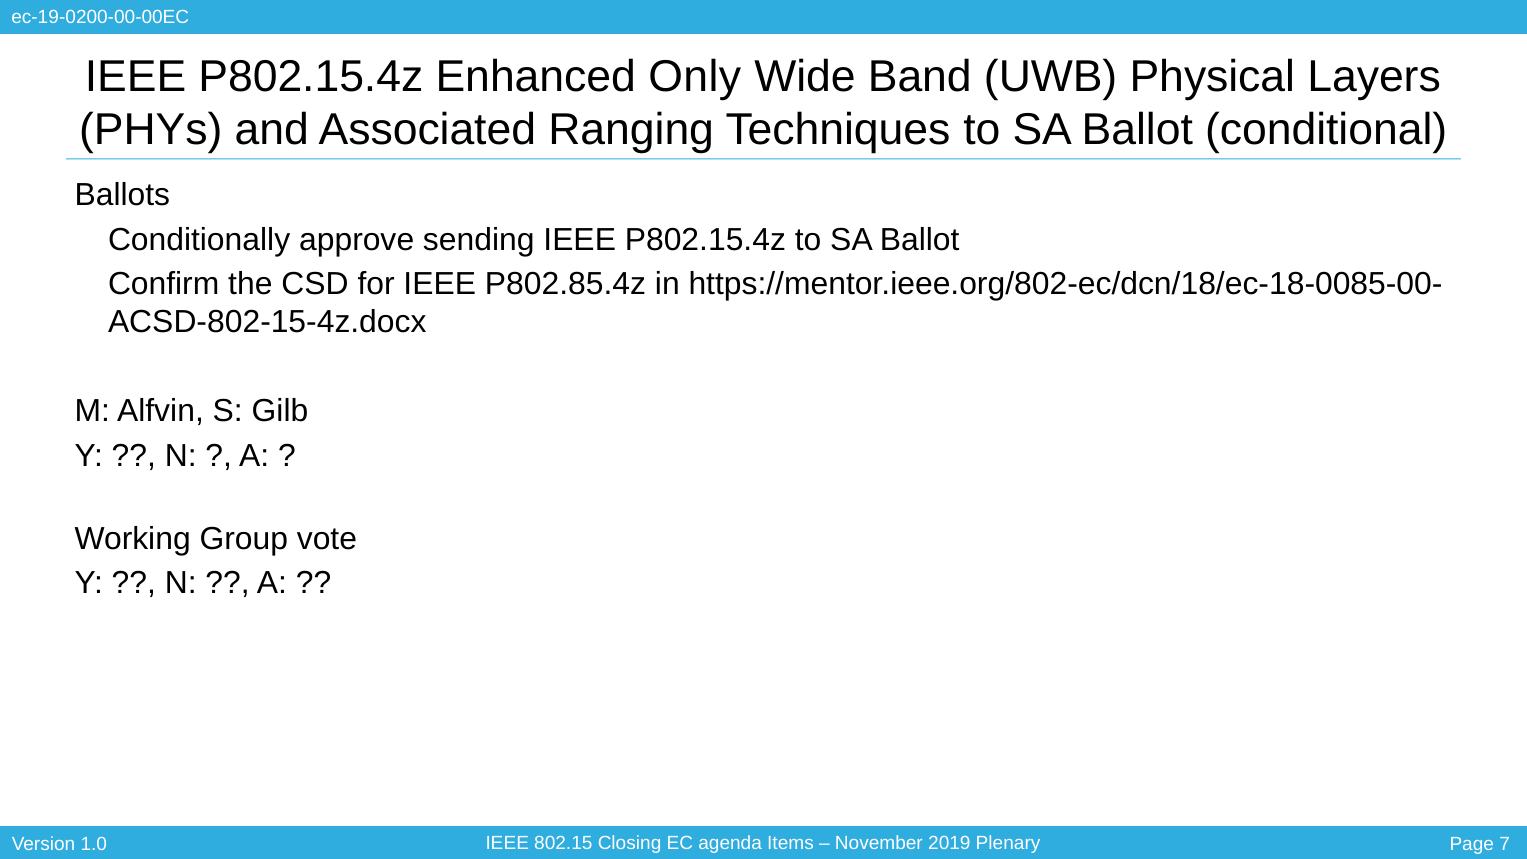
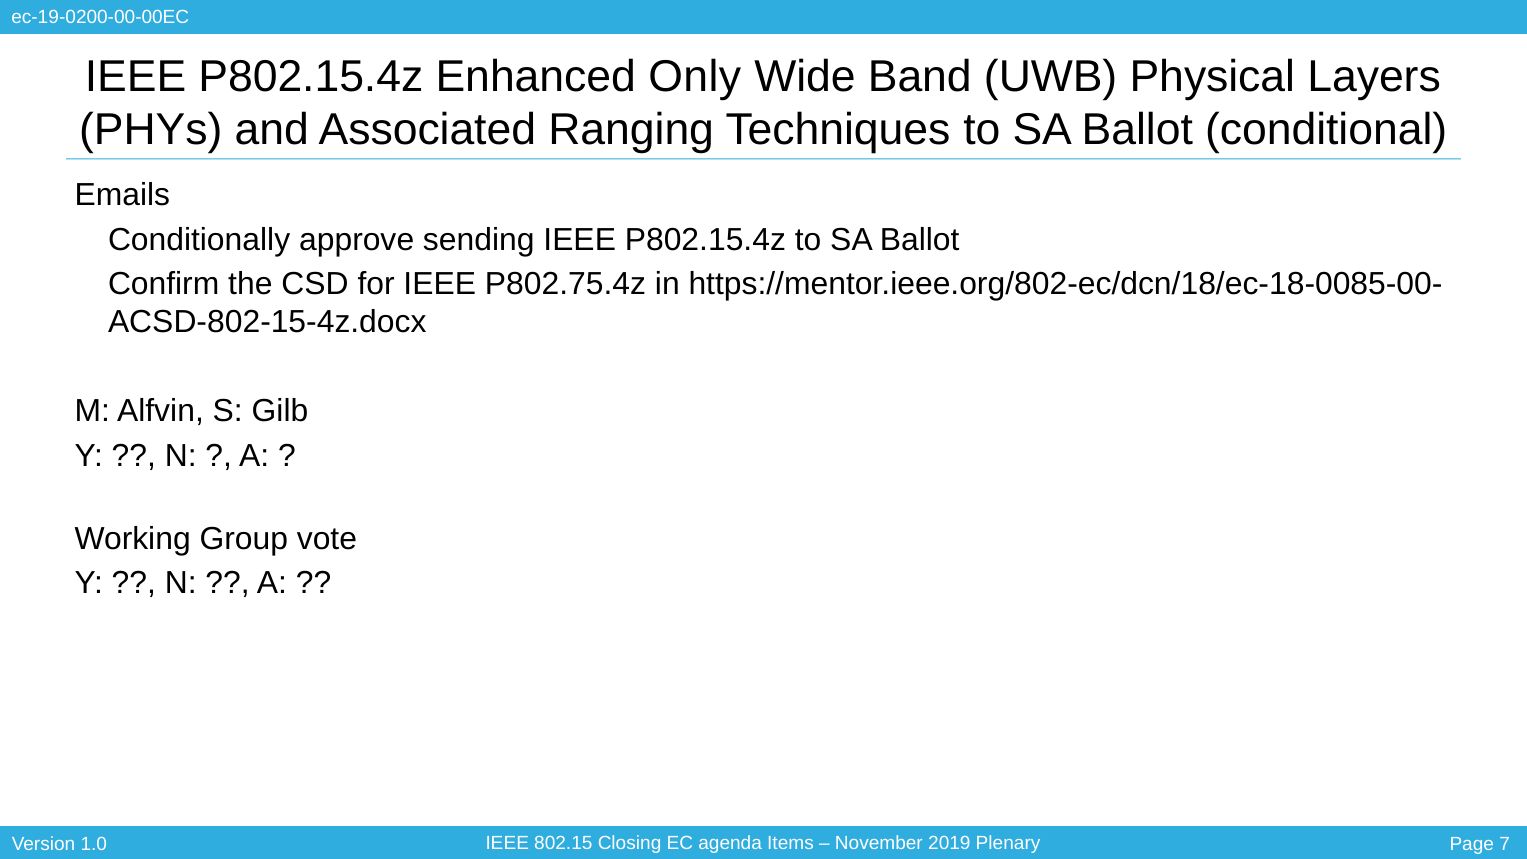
Ballots: Ballots -> Emails (122, 195)
P802.85.4z: P802.85.4z -> P802.75.4z (566, 284)
